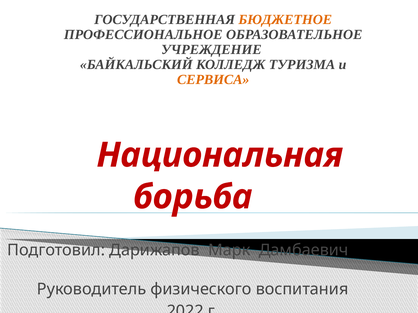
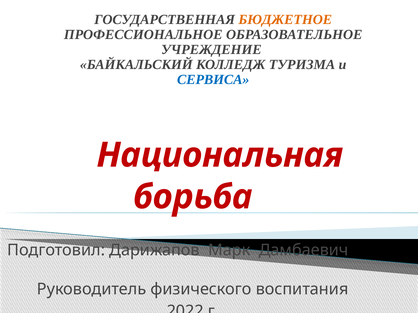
СЕРВИСА colour: orange -> blue (213, 80)
